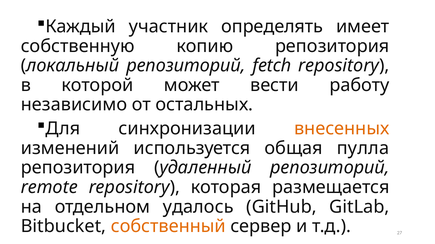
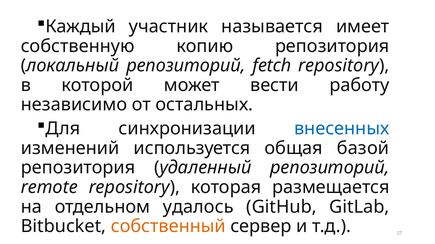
определять: определять -> называется (272, 27)
внесенных colour: orange -> blue (342, 129)
пулла: пулла -> базой (363, 149)
